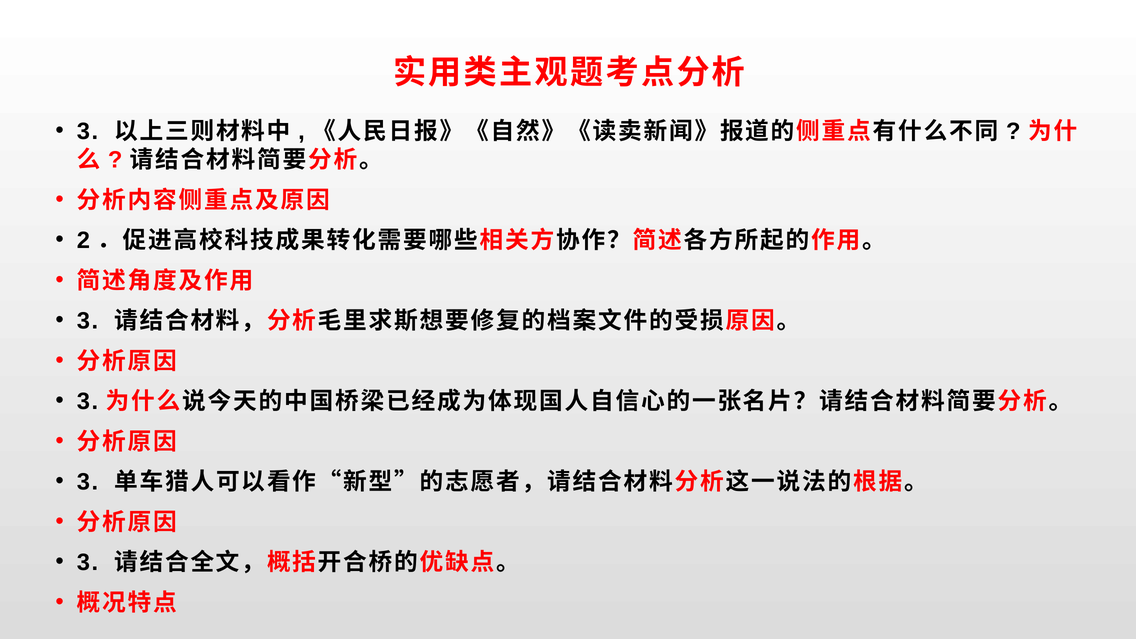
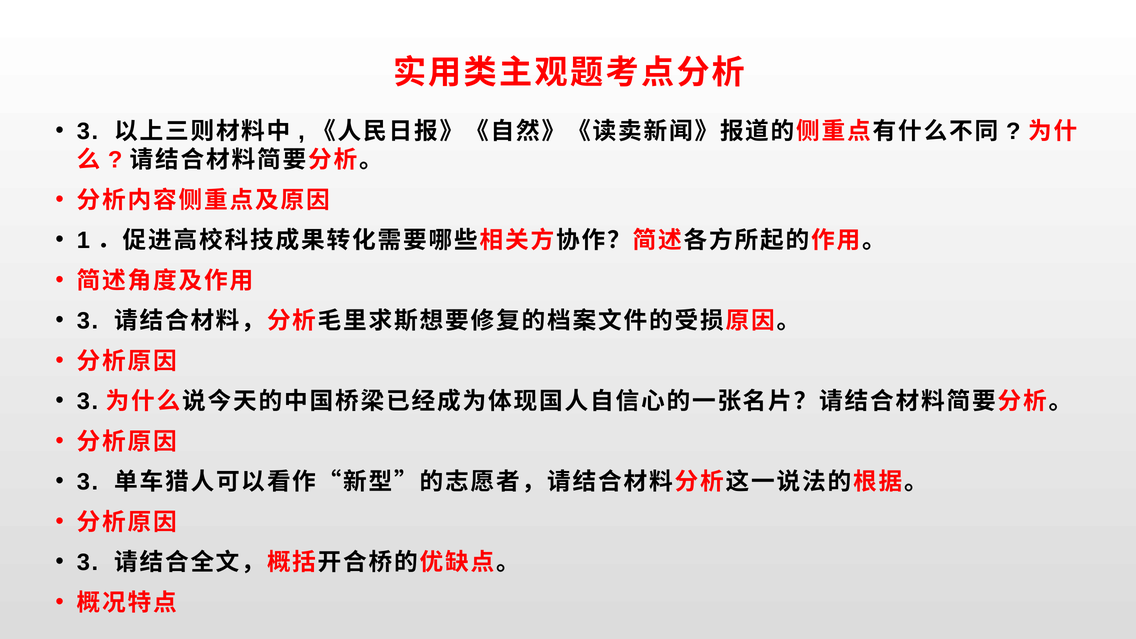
2: 2 -> 1 (83, 240)
